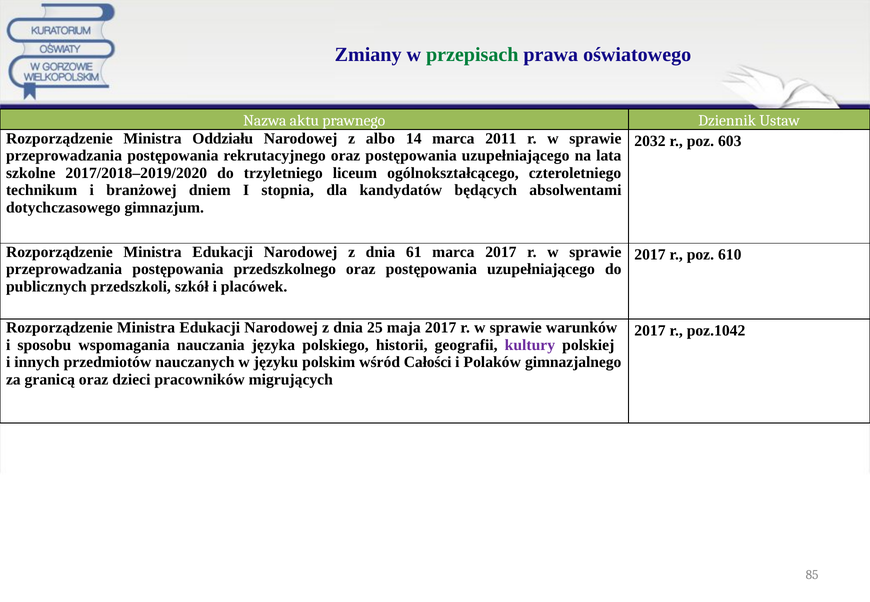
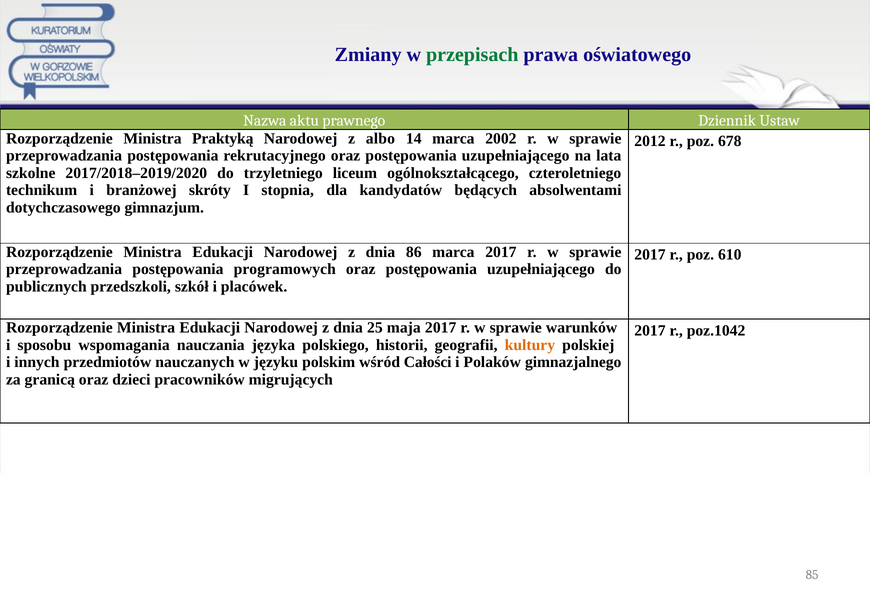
Oddziału: Oddziału -> Praktyką (223, 138)
2011: 2011 -> 2002 (501, 138)
2032: 2032 -> 2012 (650, 141)
603: 603 -> 678 (730, 141)
dniem: dniem -> skróty (210, 190)
61: 61 -> 86 (414, 252)
przedszkolnego: przedszkolnego -> programowych (285, 269)
kultury colour: purple -> orange (530, 345)
